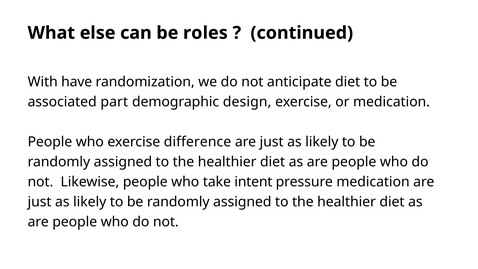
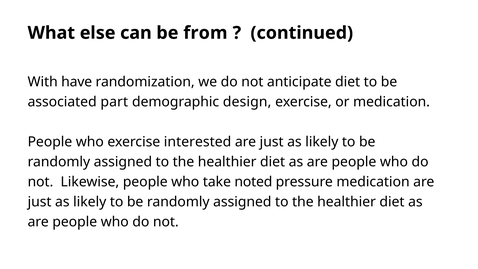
roles: roles -> from (205, 33)
difference: difference -> interested (198, 142)
intent: intent -> noted (253, 182)
